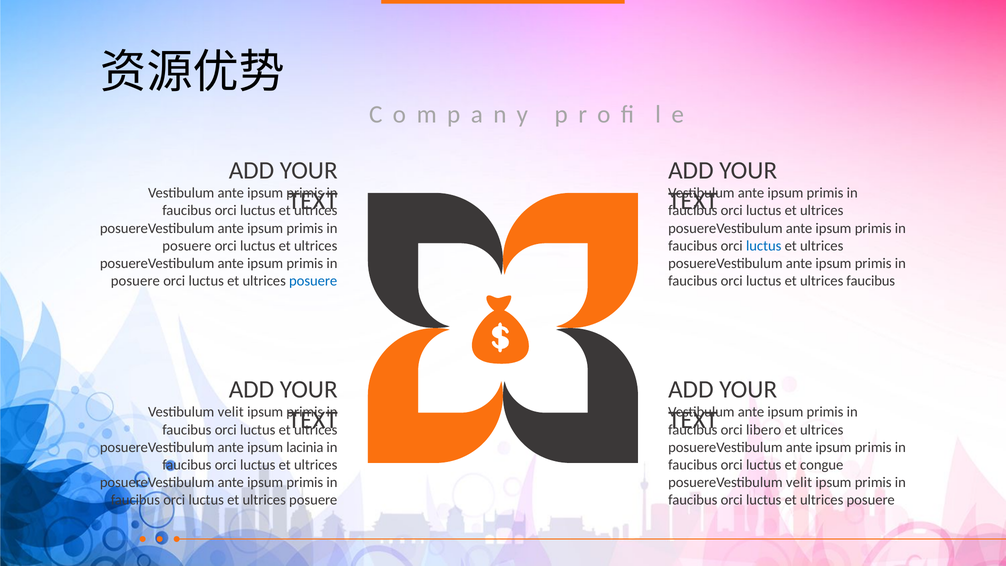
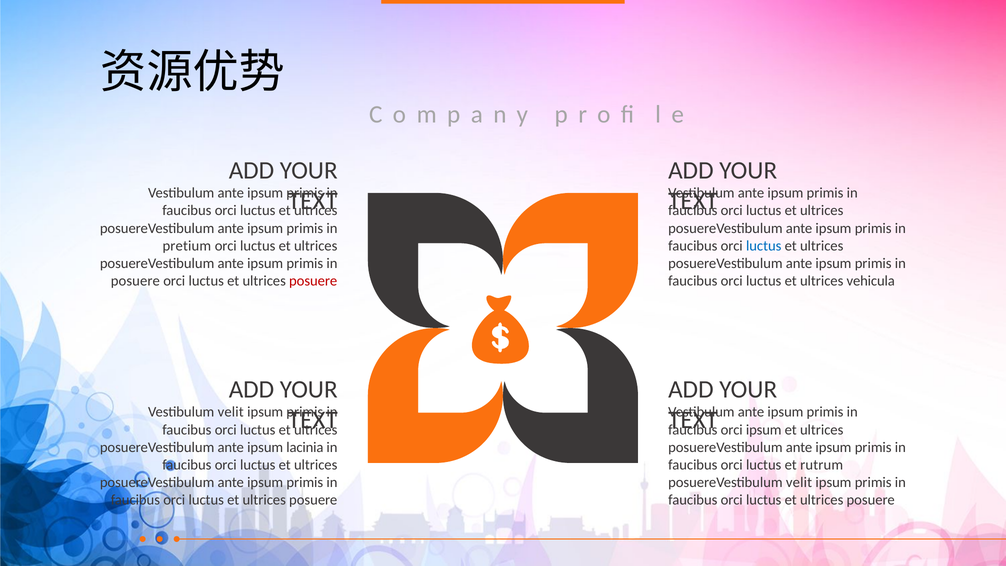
posuere: posuere -> pretium (187, 246)
posuere colour: blue -> red (313, 281)
ultrices faucibus: faucibus -> vehicula (871, 281)
orci libero: libero -> ipsum (764, 430)
congue: congue -> rutrum (822, 465)
